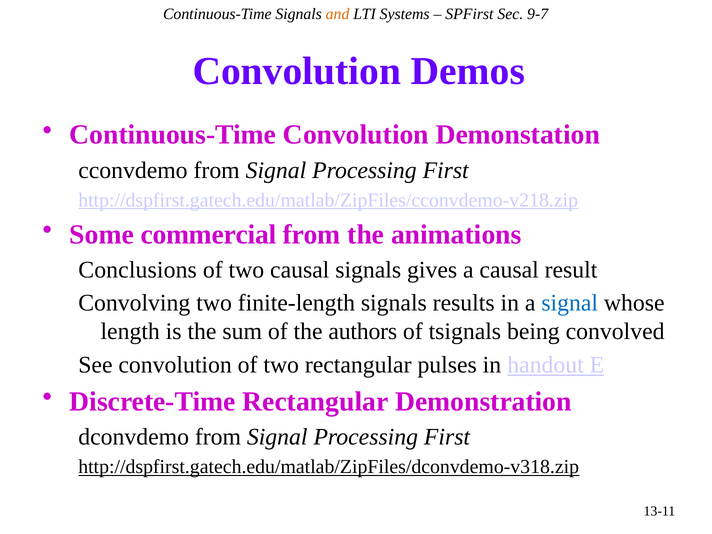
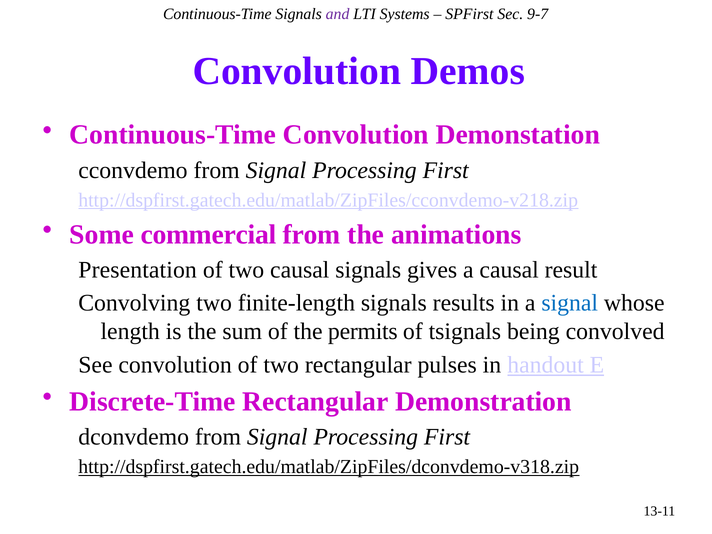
and colour: orange -> purple (338, 14)
Conclusions: Conclusions -> Presentation (138, 270)
authors: authors -> permits (363, 332)
